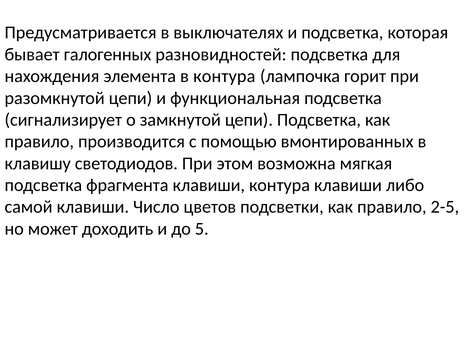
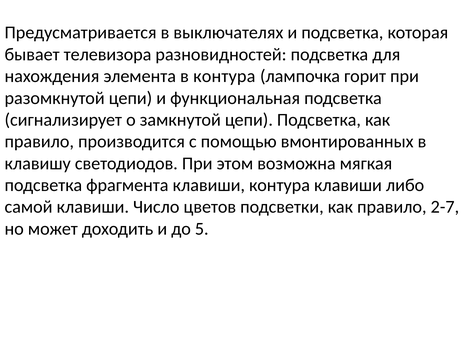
галогенных: галогенных -> телевизора (108, 54)
2-5: 2-5 -> 2-7 (445, 207)
